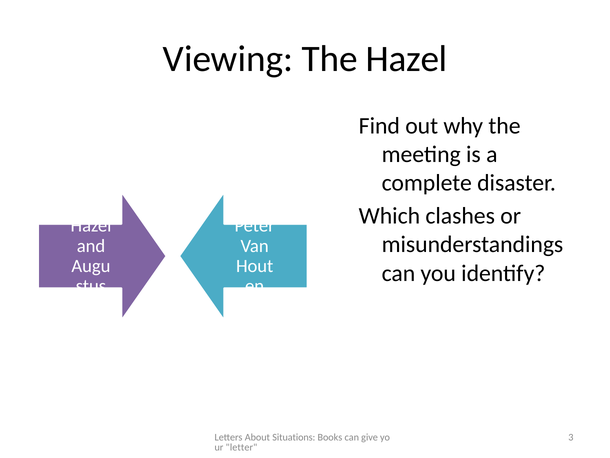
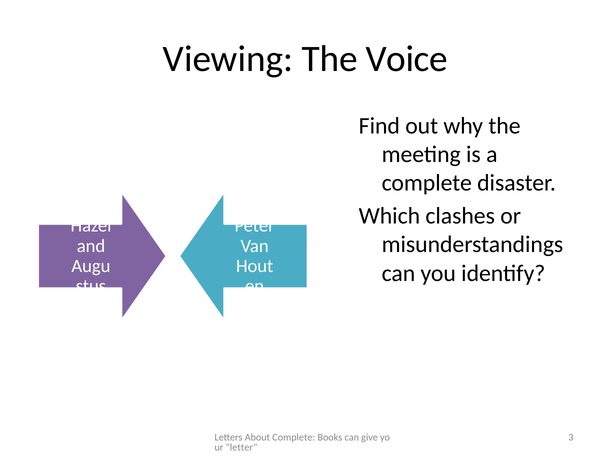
The Hazel: Hazel -> Voice (407, 59)
About Situations: Situations -> Complete (294, 437)
